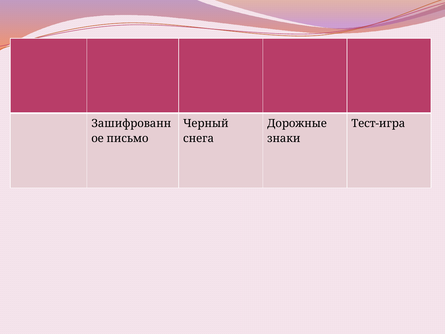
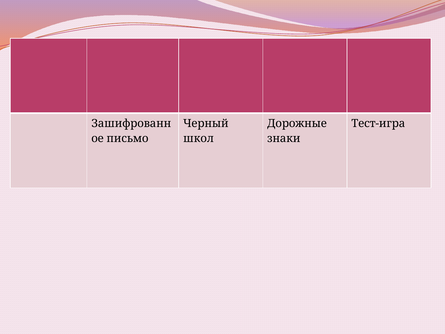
снега: снега -> школ (199, 139)
